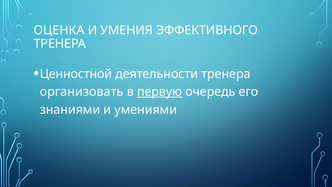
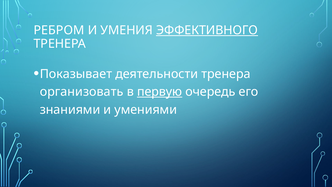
ОЦЕНКА: ОЦЕНКА -> РЕБРОМ (59, 30)
ЭФФЕКТИВНОГО underline: none -> present (207, 30)
Ценностной: Ценностной -> Показывает (76, 74)
